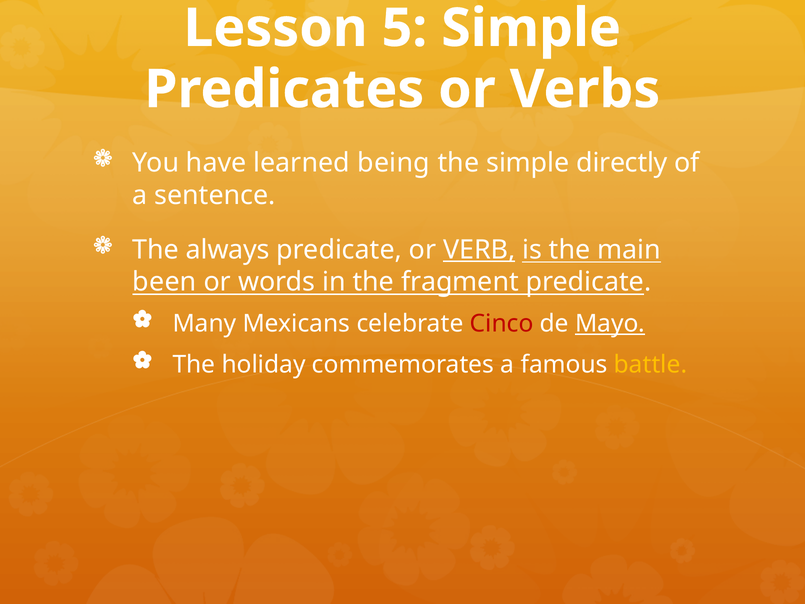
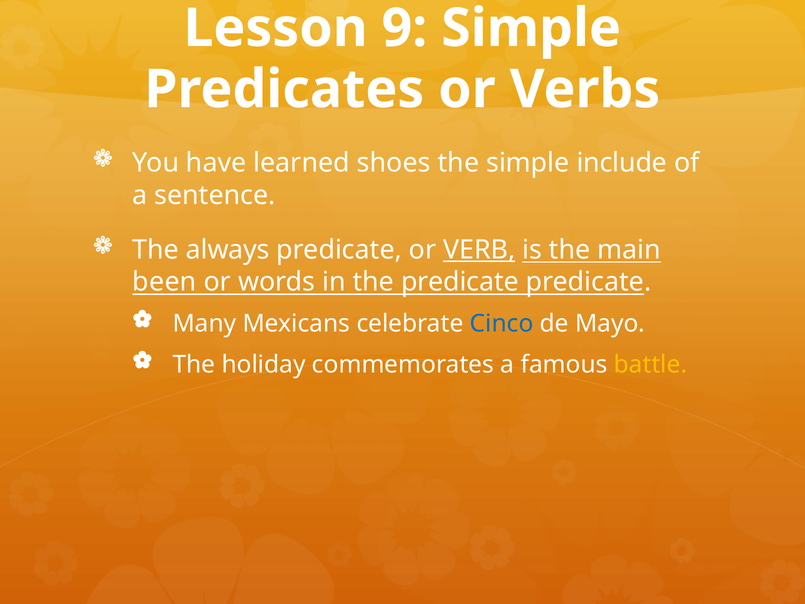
5: 5 -> 9 (404, 28)
being: being -> shoes (394, 163)
directly: directly -> include (622, 163)
the fragment: fragment -> predicate (460, 282)
Cinco colour: red -> blue (502, 324)
Mayo underline: present -> none (610, 324)
